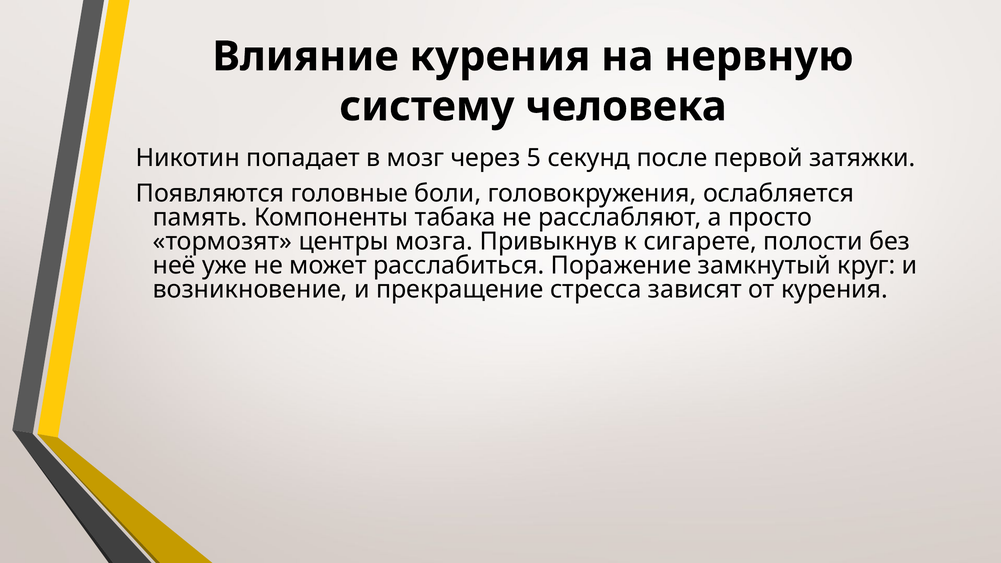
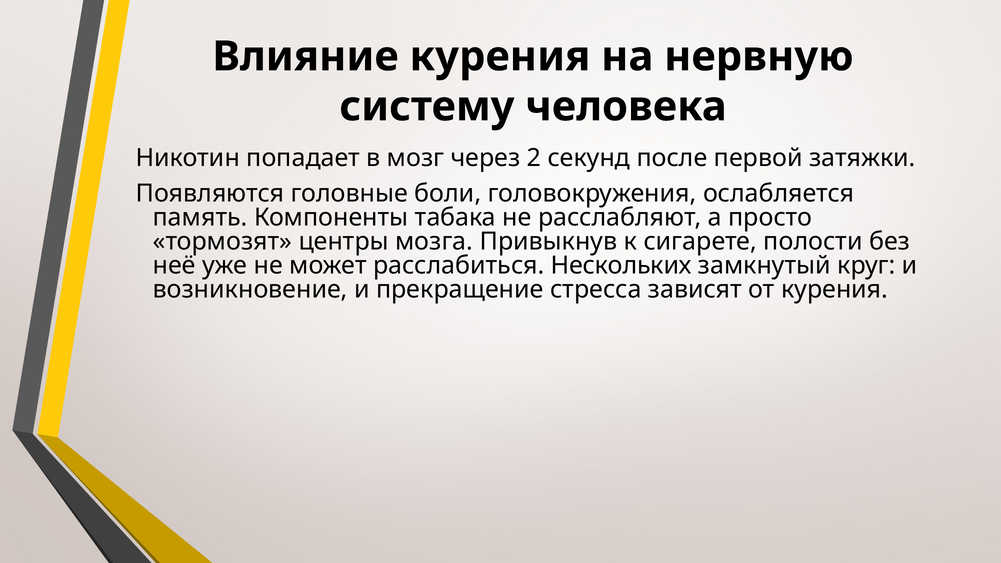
5: 5 -> 2 (534, 158)
Поражение: Поражение -> Нескольких (621, 266)
